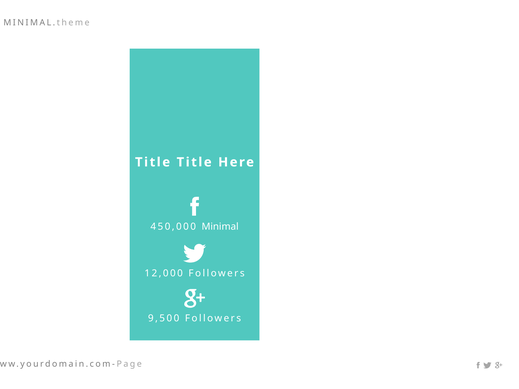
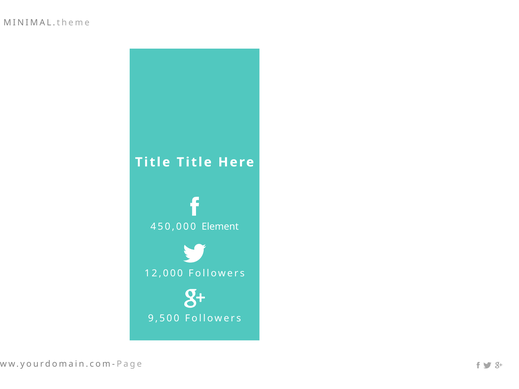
Minimal: Minimal -> Element (220, 227)
